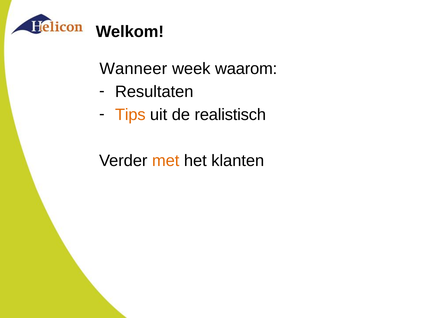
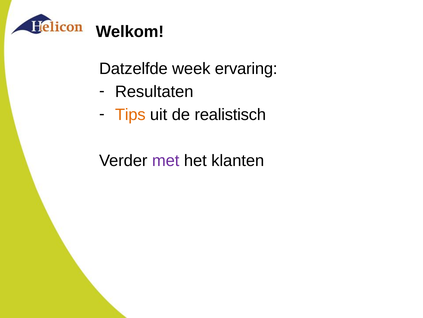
Wanneer: Wanneer -> Datzelfde (133, 68)
waarom: waarom -> ervaring (246, 68)
met colour: orange -> purple (166, 160)
